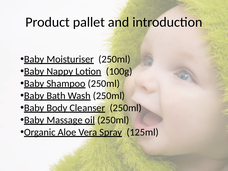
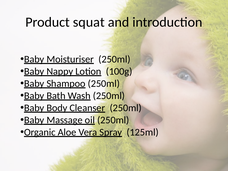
pallet: pallet -> squat (89, 22)
